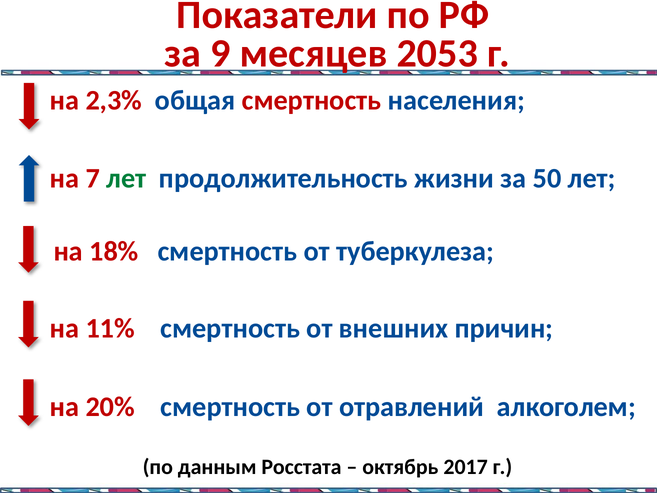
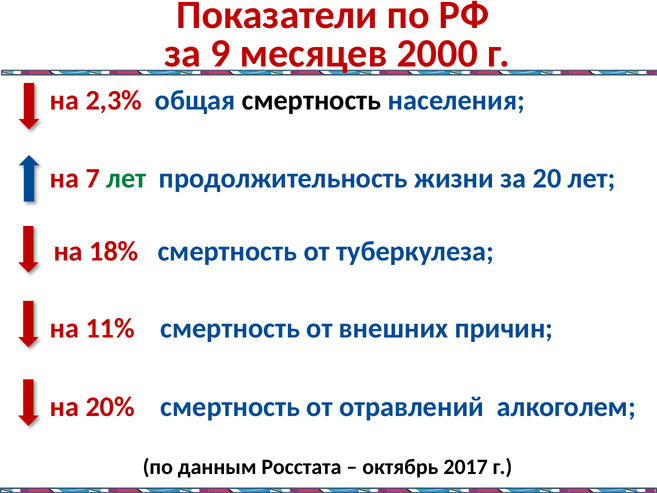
2053: 2053 -> 2000 (437, 54)
смертность colour: red -> black (312, 101)
50: 50 -> 20 (547, 178)
